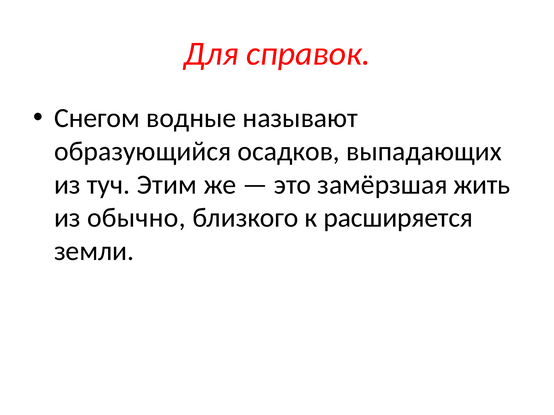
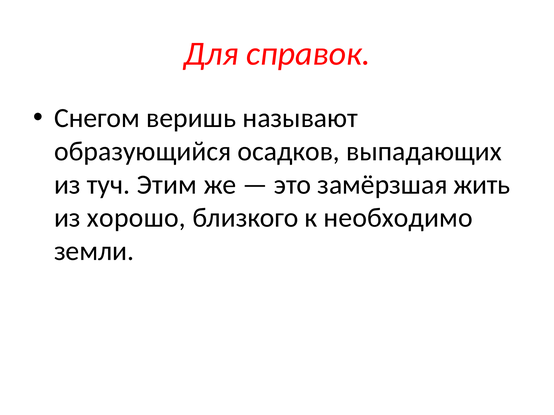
водные: водные -> веришь (191, 118)
обычно: обычно -> хорошо (136, 218)
расширяется: расширяется -> необходимо (398, 218)
